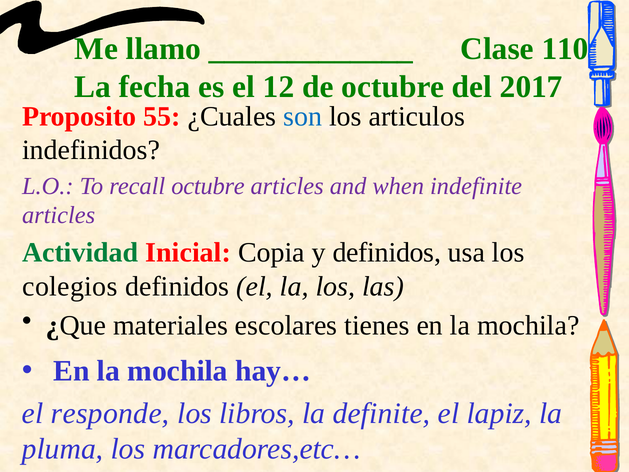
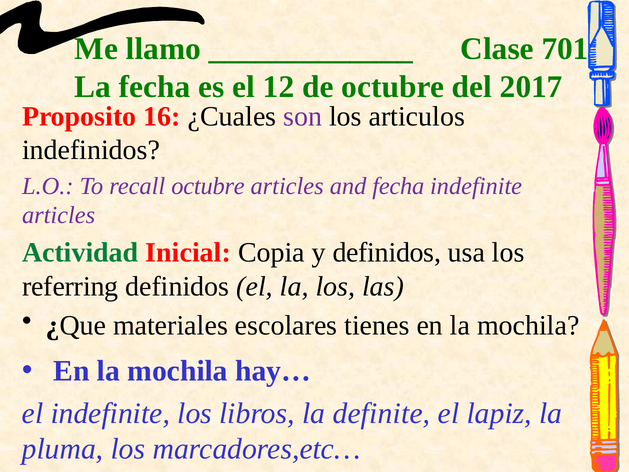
110: 110 -> 701 (565, 49)
55: 55 -> 16 (162, 116)
son colour: blue -> purple (303, 116)
and when: when -> fecha (398, 186)
colegios: colegios -> referring (70, 286)
el responde: responde -> indefinite (110, 413)
